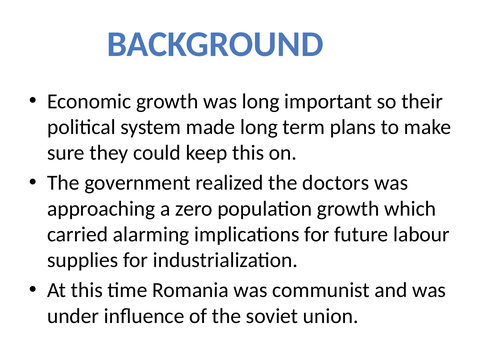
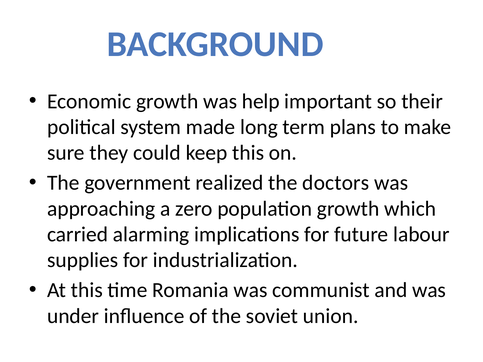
was long: long -> help (261, 101)
